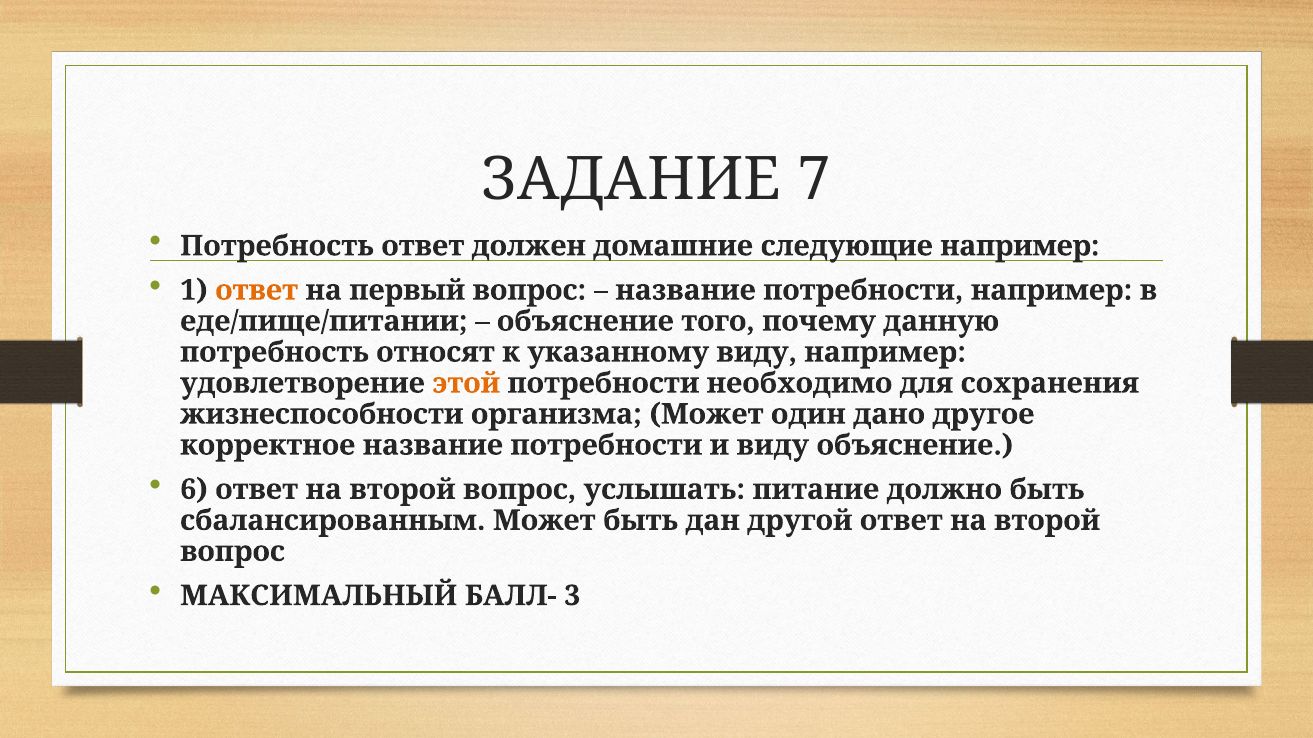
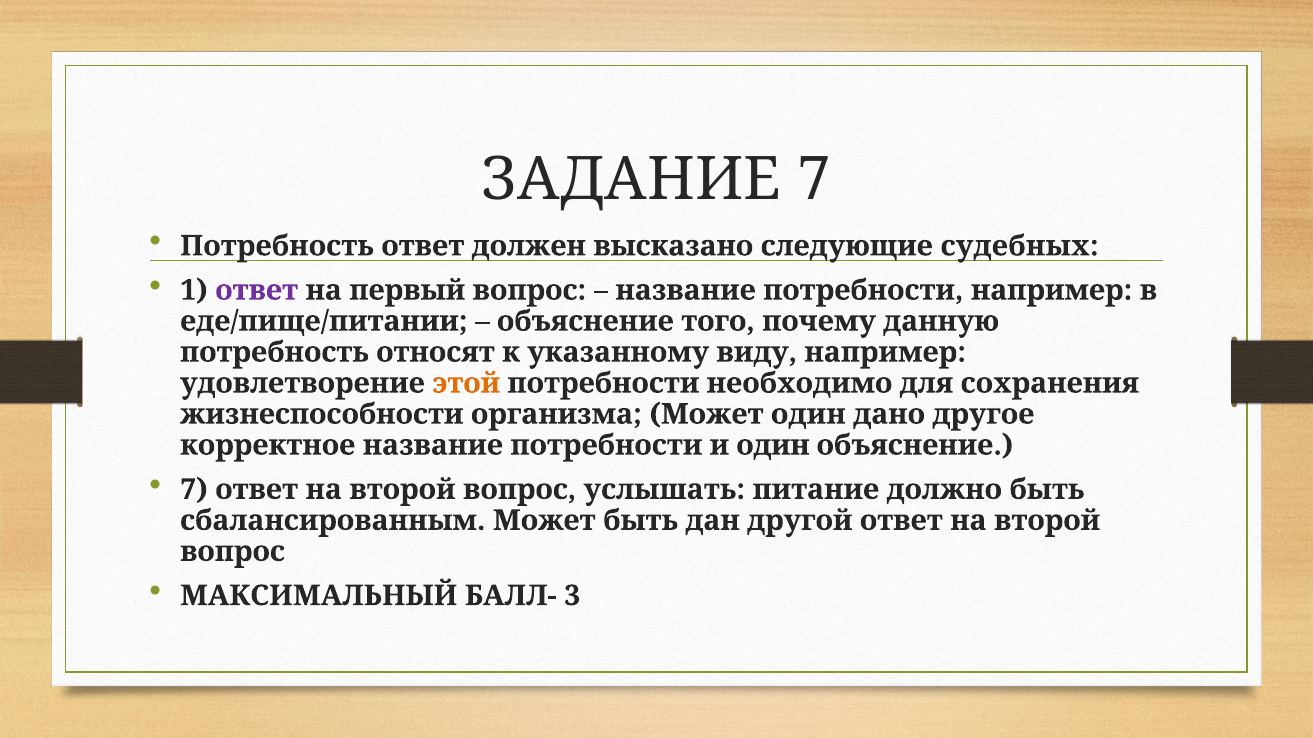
домашние: домашние -> высказано (673, 246)
следующие например: например -> судебных (1020, 246)
ответ colour: orange -> purple (257, 290)
и виду: виду -> один (773, 446)
6: 6 -> 7 (194, 490)
